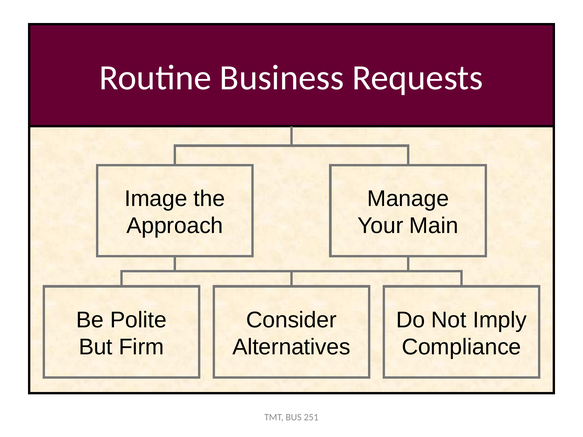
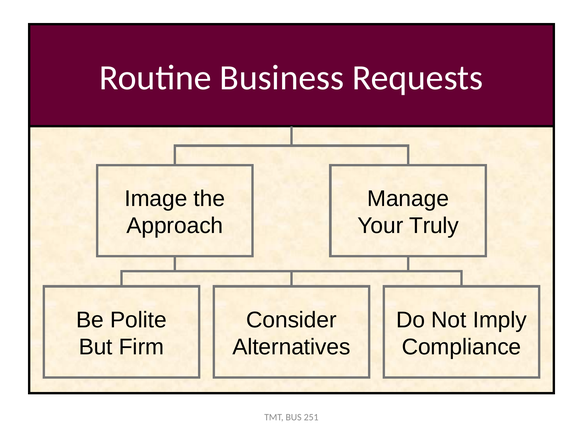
Main: Main -> Truly (434, 226)
